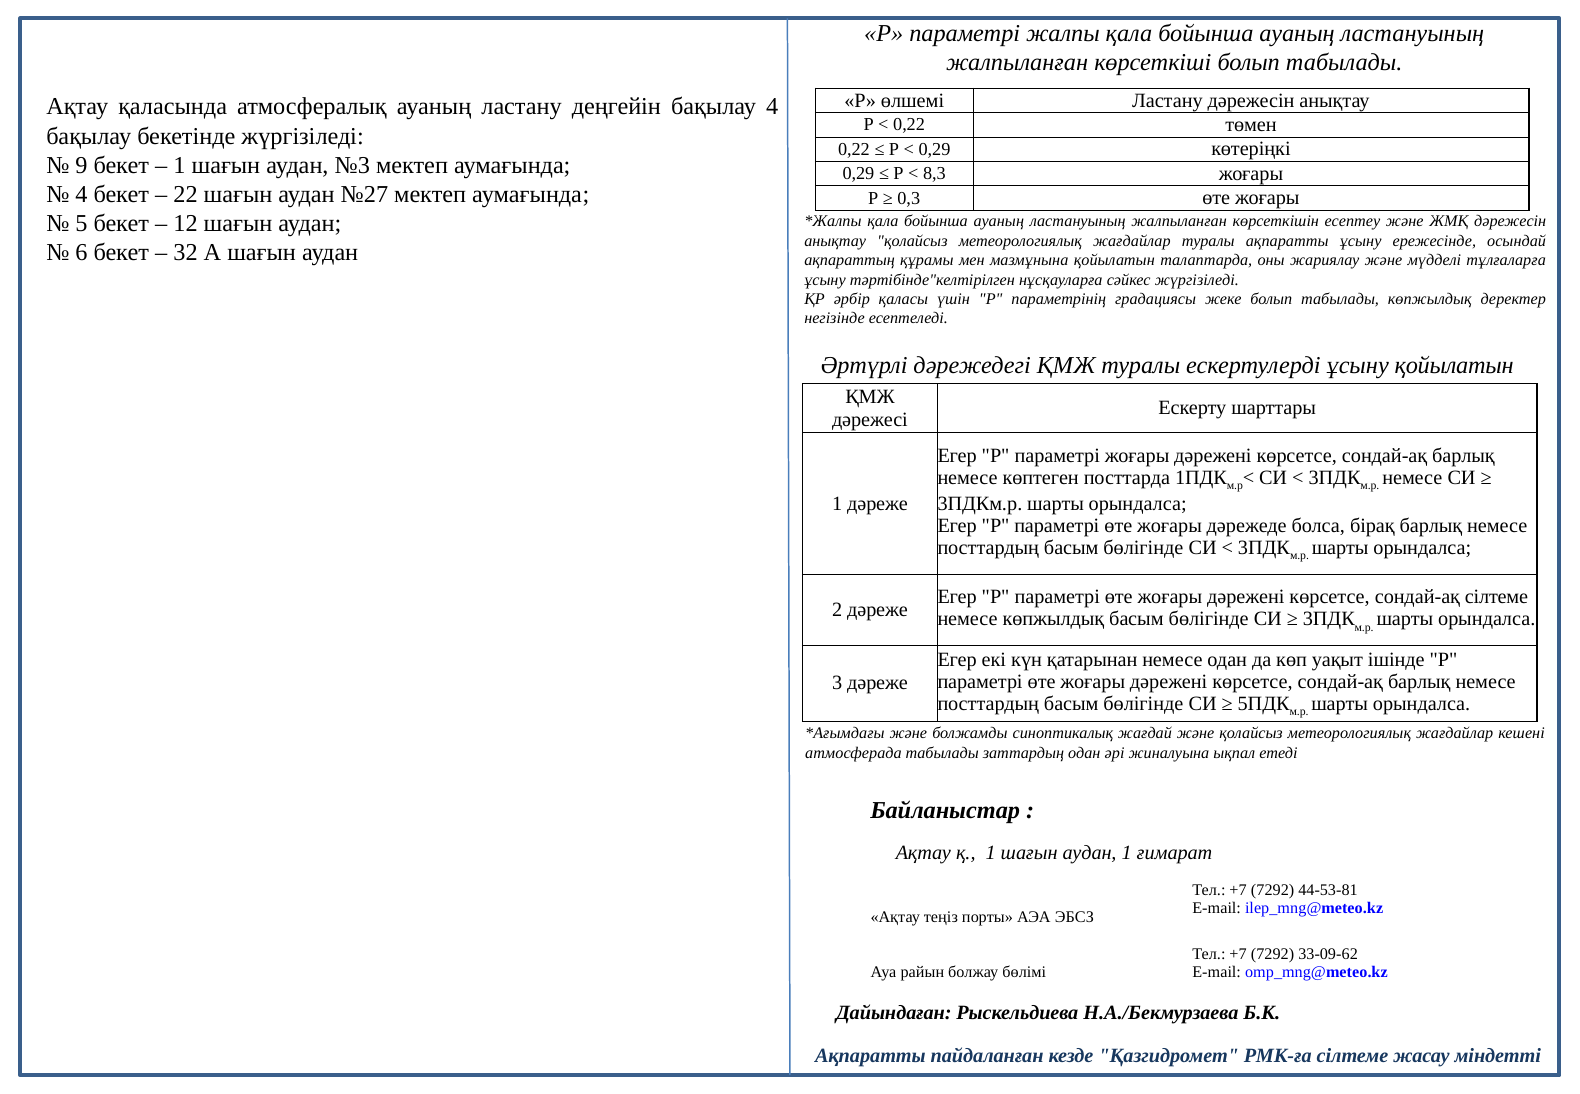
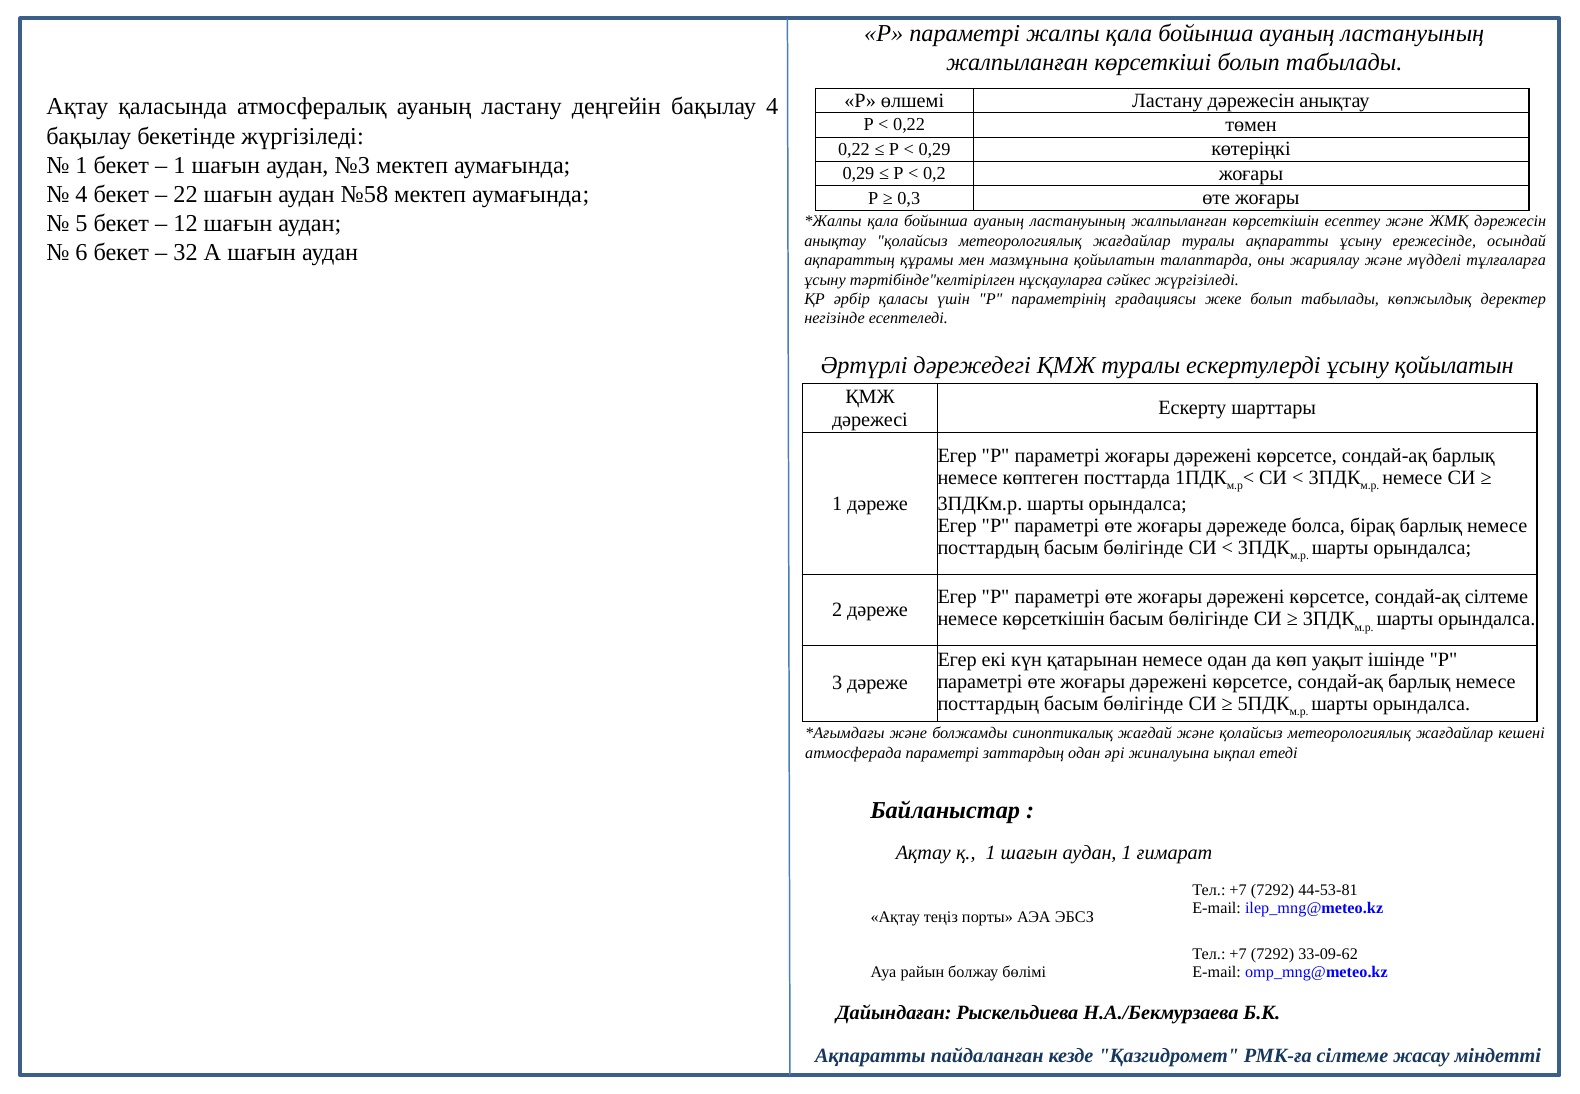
9: 9 -> 1 (82, 165)
8,3: 8,3 -> 0,2 (934, 174)
№27: №27 -> №58 (364, 194)
немесе көпжылдық: көпжылдық -> көрсеткішін (1053, 619)
атмосферада табылады: табылады -> параметрі (942, 753)
